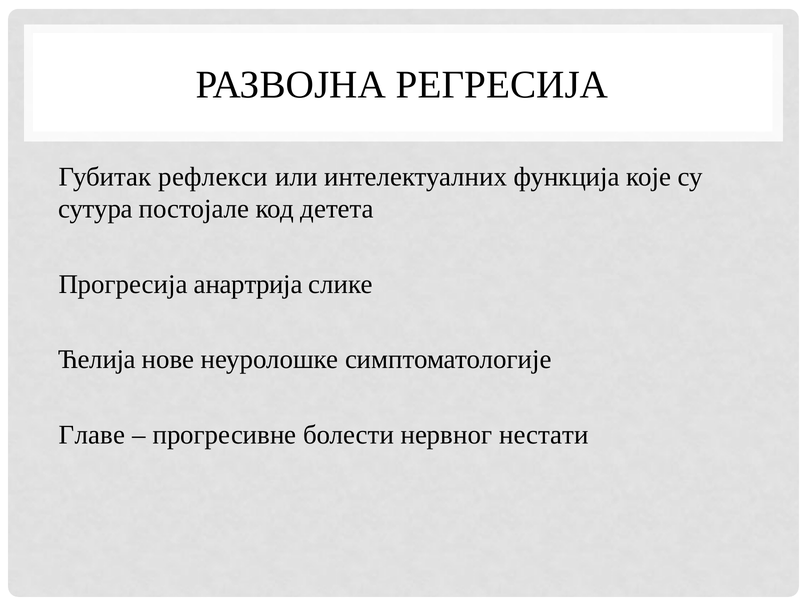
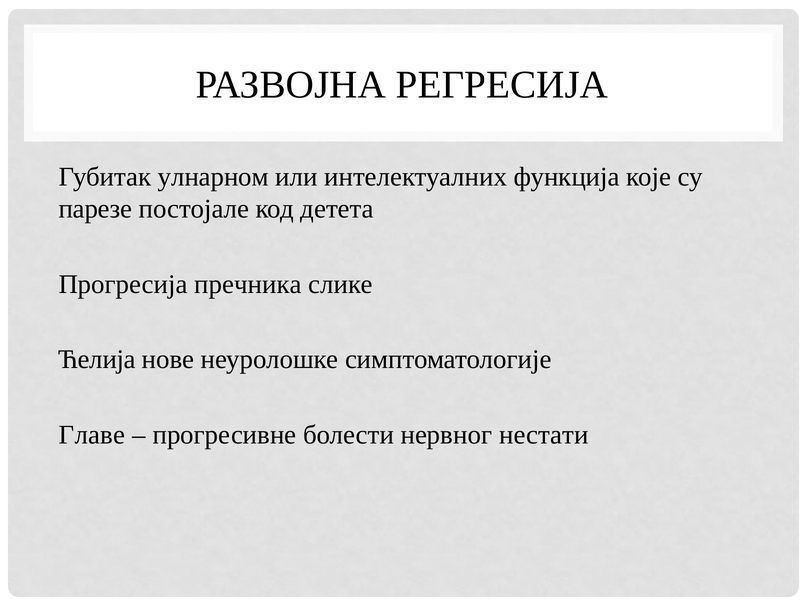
рефлекси: рефлекси -> улнарном (213, 177)
сутура: сутура -> парезе (95, 209)
анартрија: анартрија -> пречника (248, 284)
